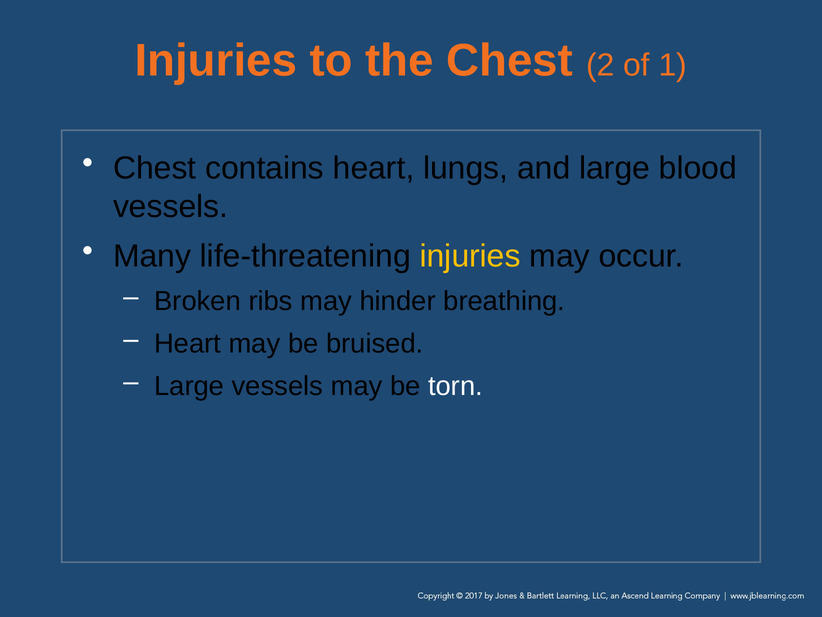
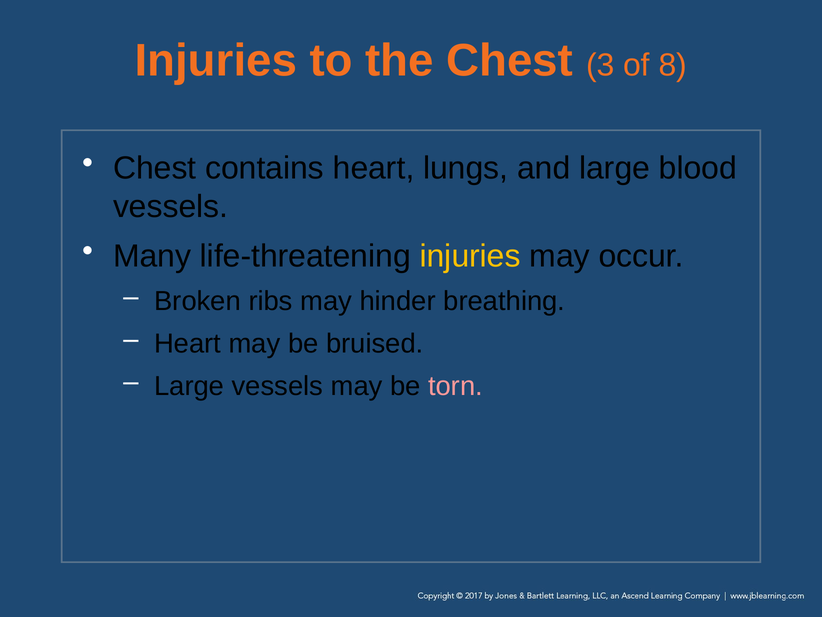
2: 2 -> 3 (600, 65)
1: 1 -> 8 (673, 65)
torn colour: white -> pink (455, 386)
